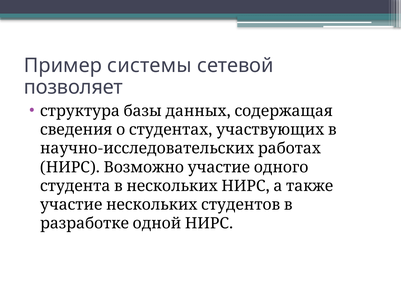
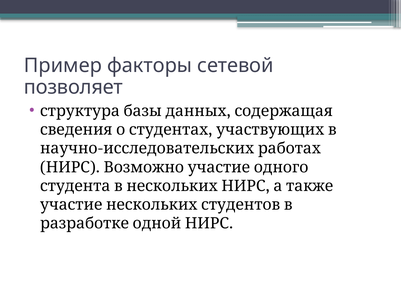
системы: системы -> факторы (150, 66)
